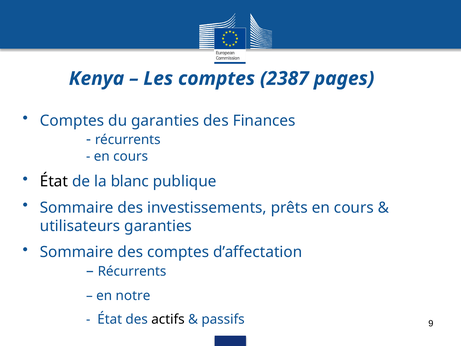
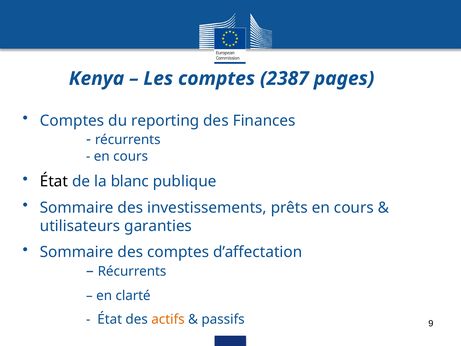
du garanties: garanties -> reporting (165, 121)
notre: notre -> clarté (133, 295)
actifs colour: black -> orange (168, 319)
